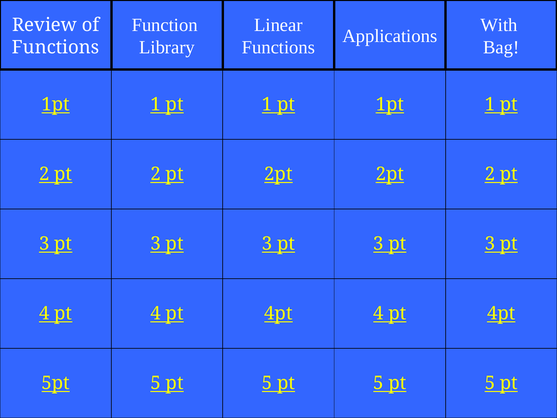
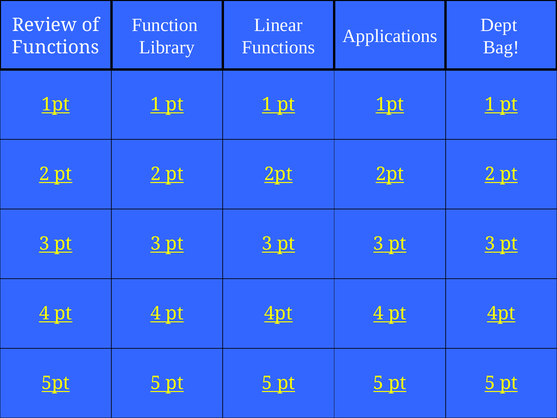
With: With -> Dept (499, 25)
